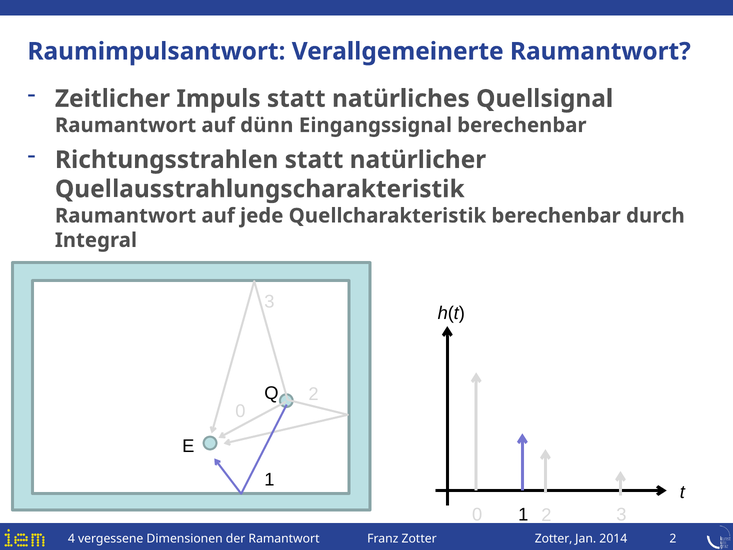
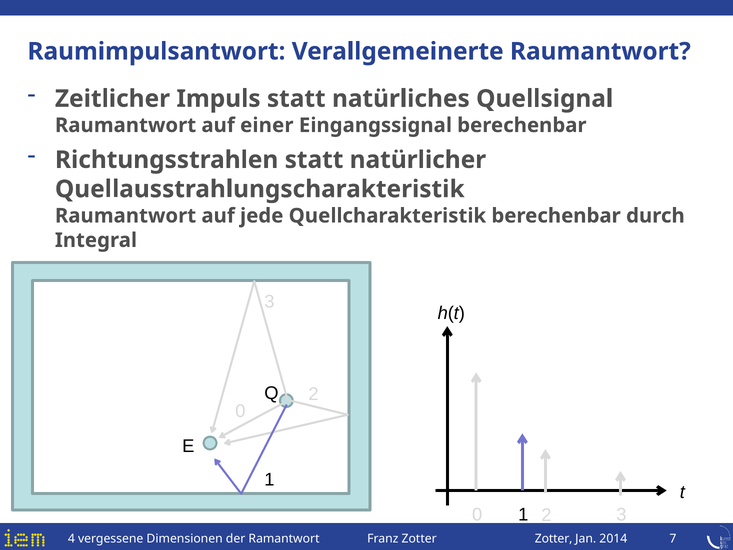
dünn: dünn -> einer (267, 125)
2014 2: 2 -> 7 (673, 539)
